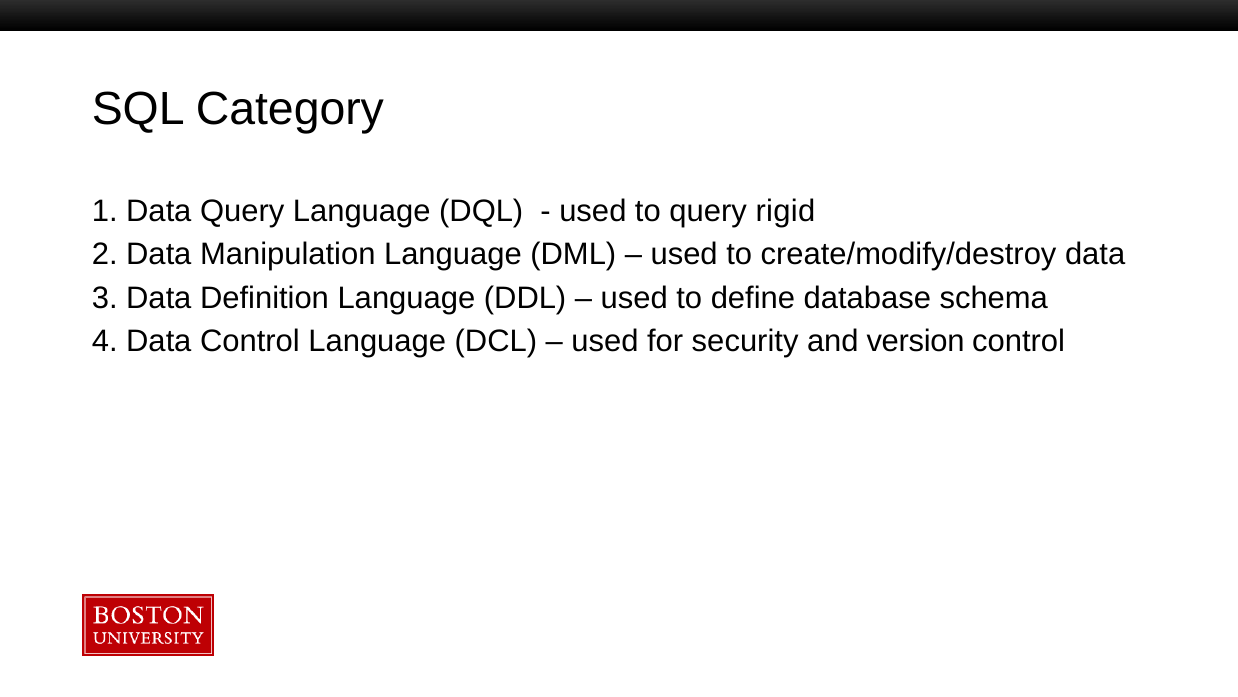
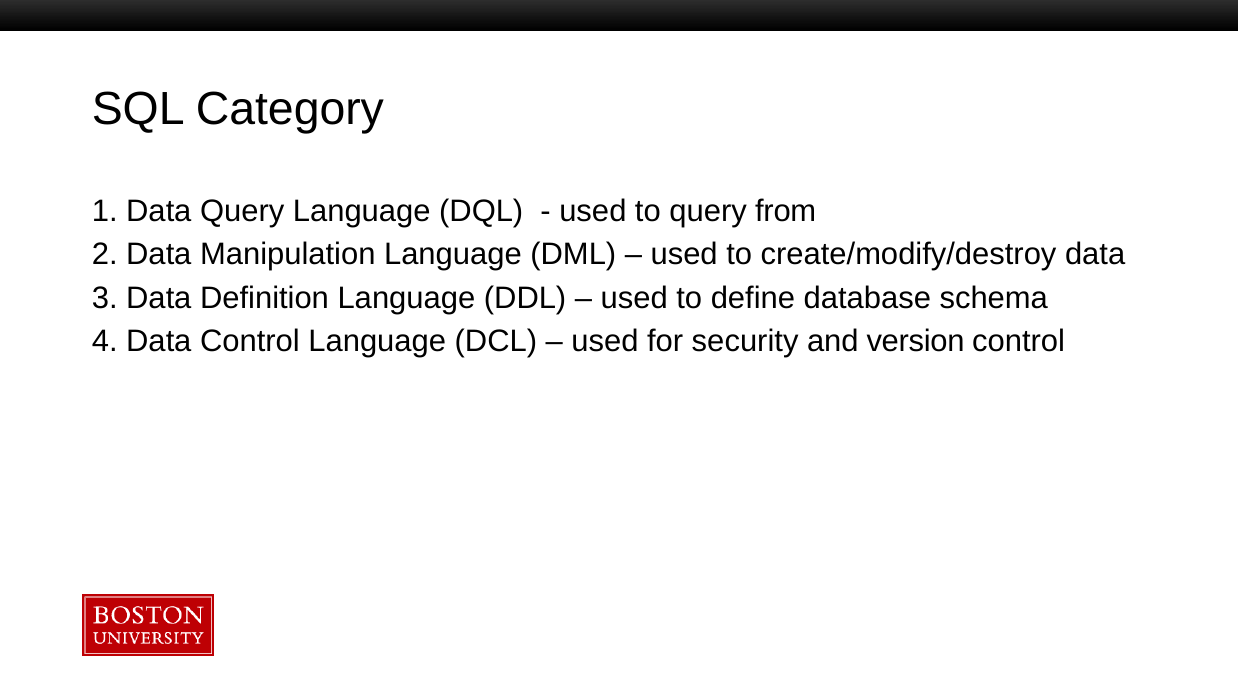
rigid: rigid -> from (786, 211)
